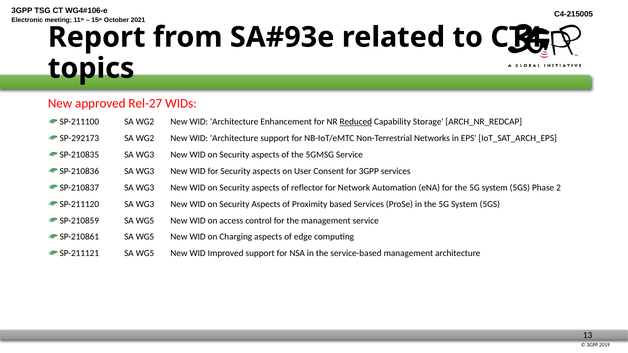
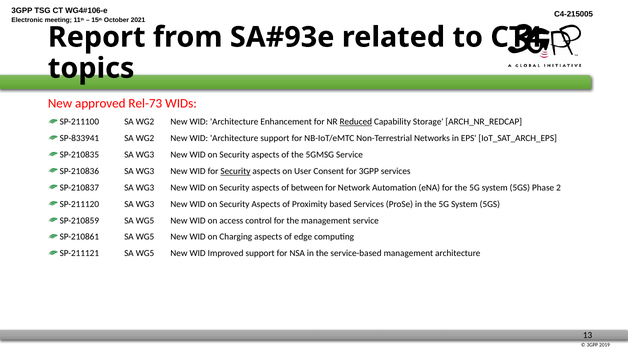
Rel-27: Rel-27 -> Rel-73 (145, 103)
SP-292173: SP-292173 -> SP-833941 (79, 138)
Security underline: none -> present (235, 171)
reflector: reflector -> between (307, 188)
